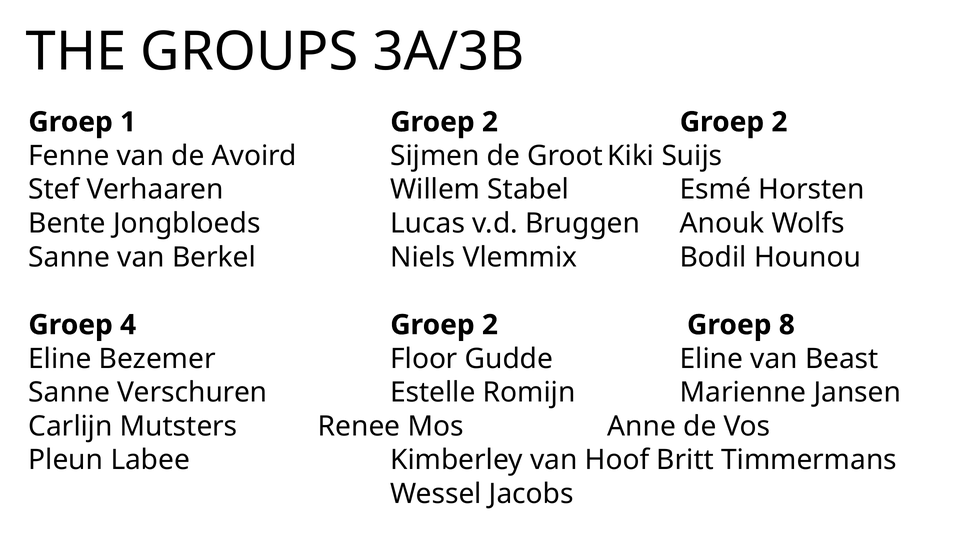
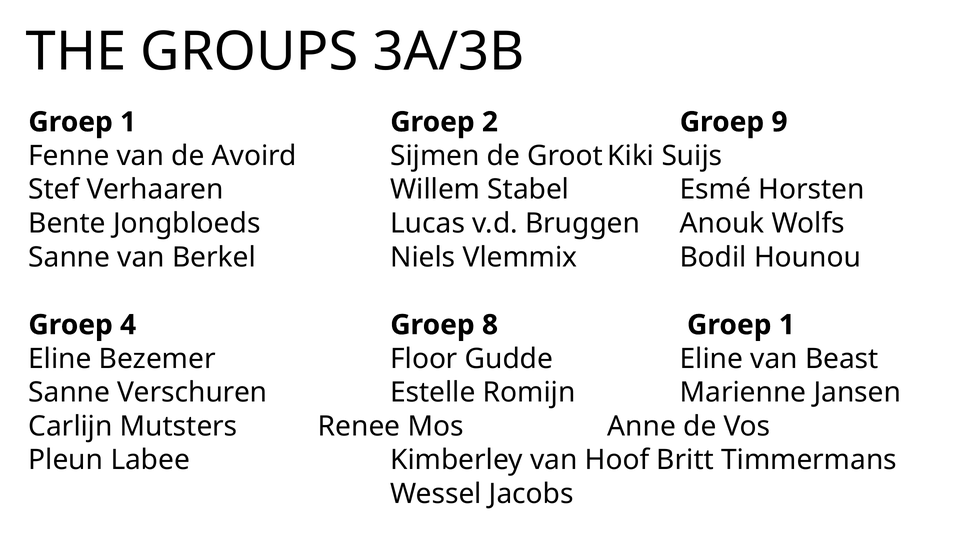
2 Groep 2: 2 -> 9 (779, 122)
4 Groep 2: 2 -> 8 (490, 325)
8: 8 -> 1 (787, 325)
